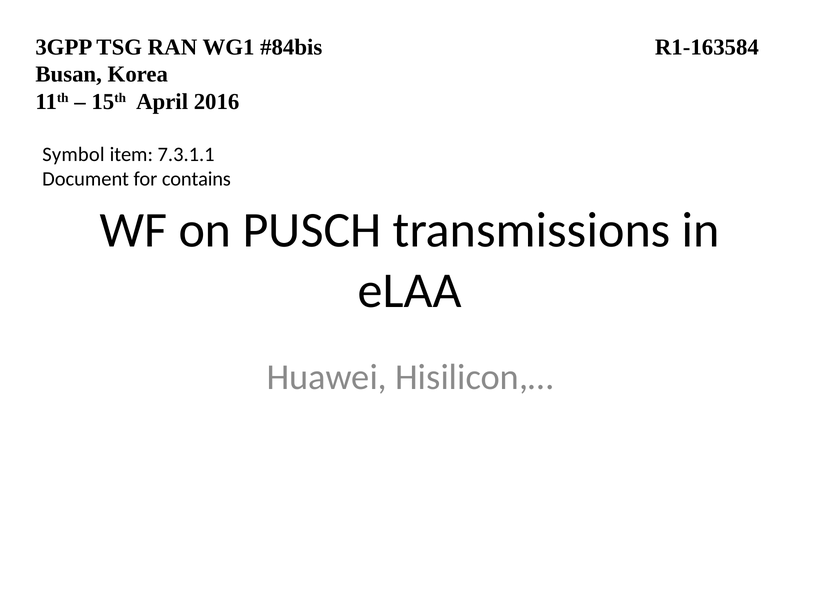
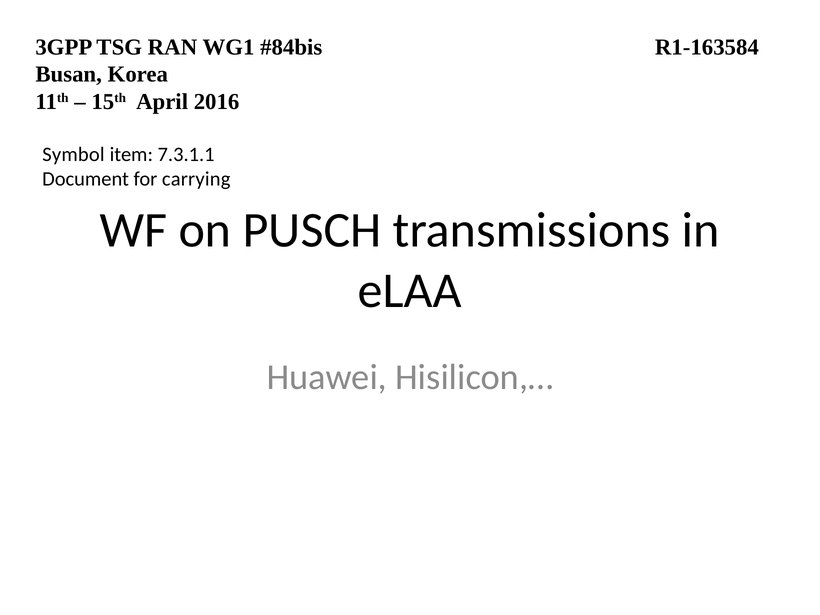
contains: contains -> carrying (196, 179)
